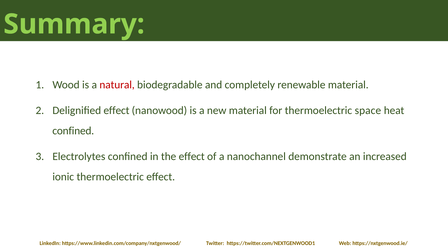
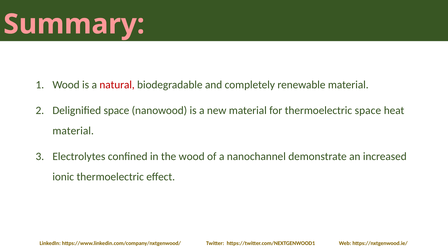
Summary colour: light green -> pink (74, 24)
Delignified effect: effect -> space (116, 111)
confined: confined -> material (73, 131)
the effect: effect -> wood (192, 156)
